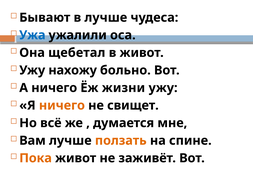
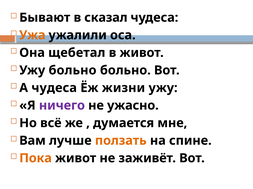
в лучше: лучше -> сказал (106, 18)
Ужа colour: blue -> orange (32, 35)
Ужу нахожу: нахожу -> больно (73, 71)
А ничего: ничего -> чудеса (54, 88)
ничего colour: orange -> purple (62, 106)
свищет: свищет -> ужасно (133, 106)
